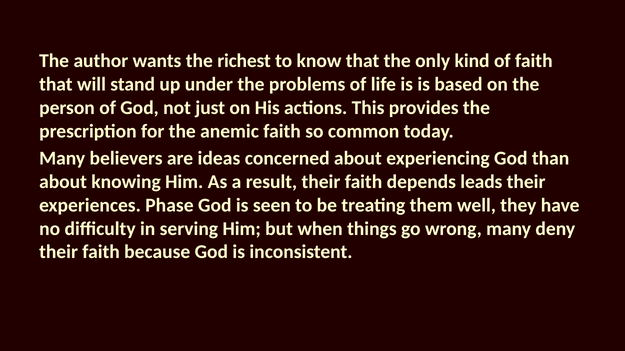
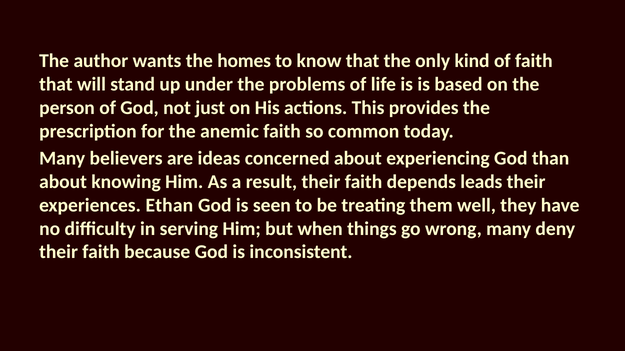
richest: richest -> homes (244, 61)
Phase: Phase -> Ethan (169, 206)
